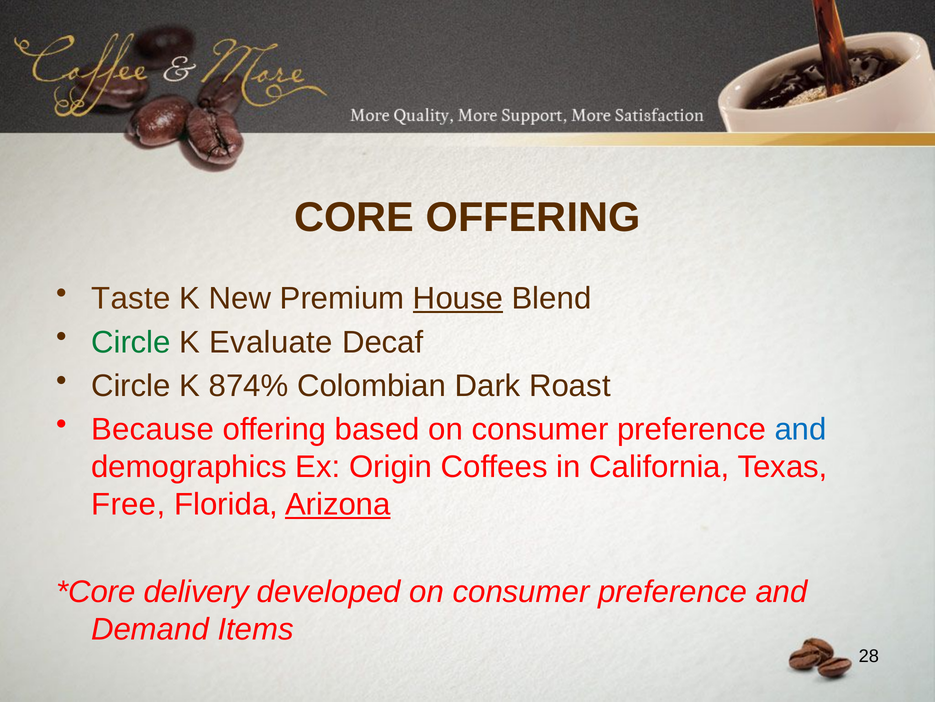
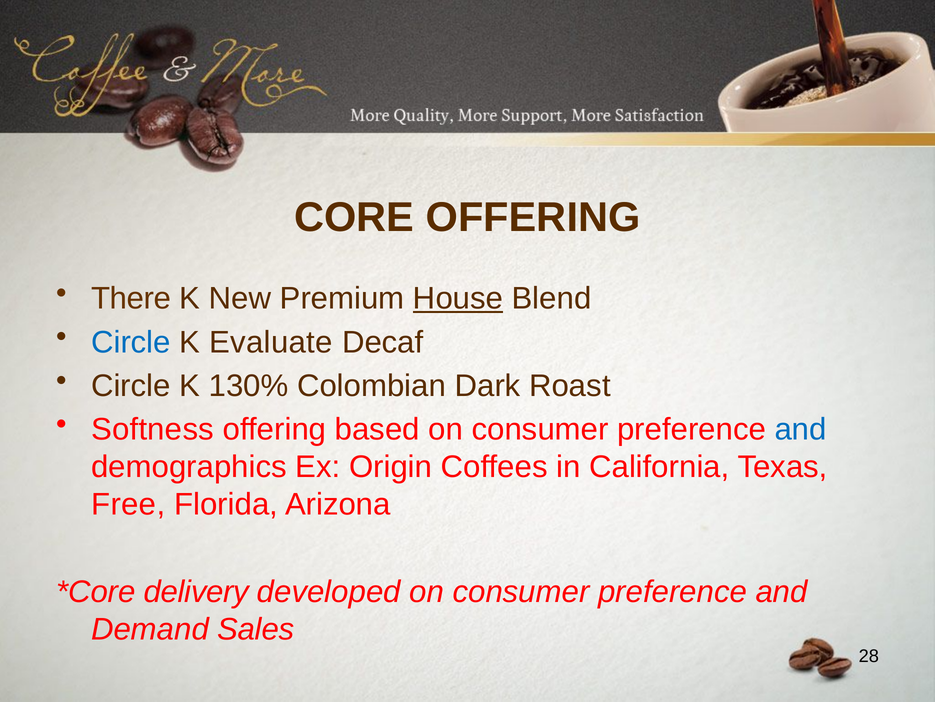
Taste: Taste -> There (131, 298)
Circle colour: green -> blue (131, 342)
874%: 874% -> 130% (249, 386)
Because: Because -> Softness (153, 429)
Arizona underline: present -> none (338, 504)
Items: Items -> Sales (256, 629)
